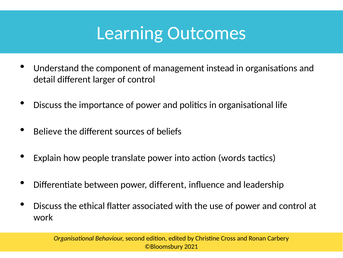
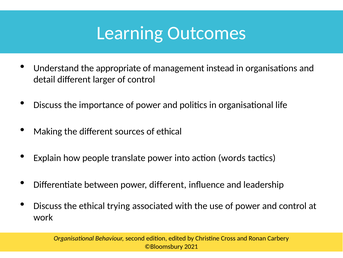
component: component -> appropriate (118, 68)
Believe: Believe -> Making (48, 131)
of beliefs: beliefs -> ethical (169, 131)
flatter: flatter -> trying (118, 205)
